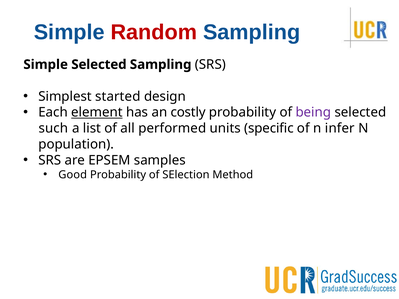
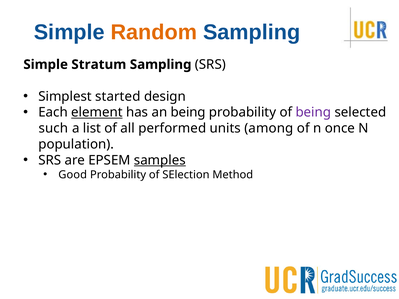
Random colour: red -> orange (154, 32)
Simple Selected: Selected -> Stratum (99, 65)
an costly: costly -> being (188, 112)
specific: specific -> among (269, 128)
infer: infer -> once (340, 128)
samples underline: none -> present (160, 160)
